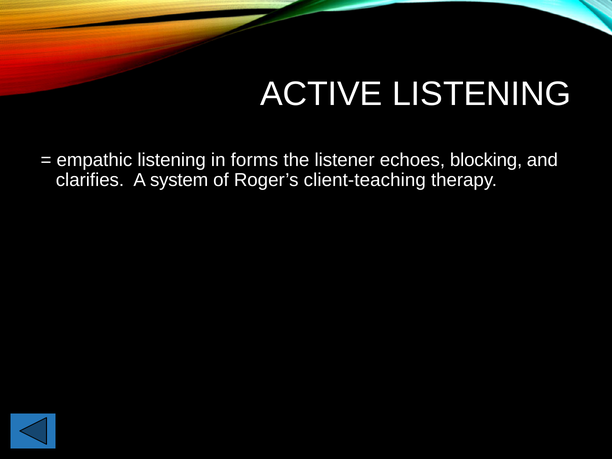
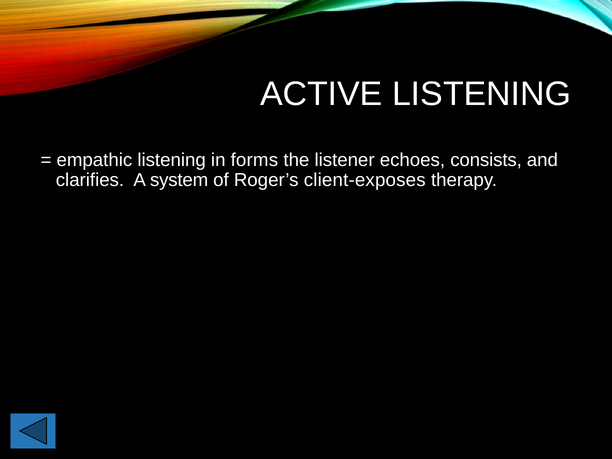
blocking: blocking -> consists (486, 160)
client-teaching: client-teaching -> client-exposes (365, 180)
